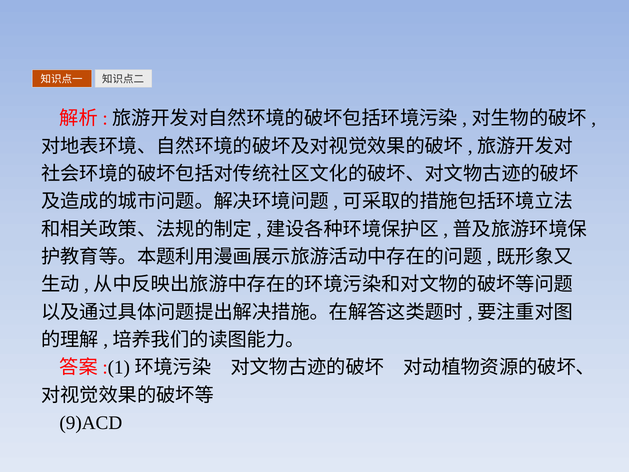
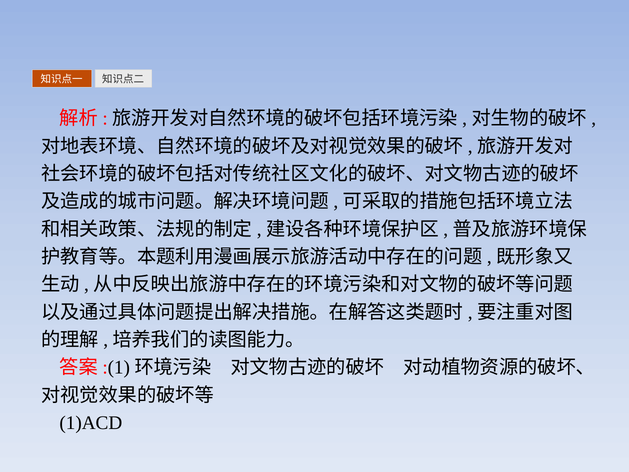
9)ACD: 9)ACD -> 1)ACD (91, 423)
